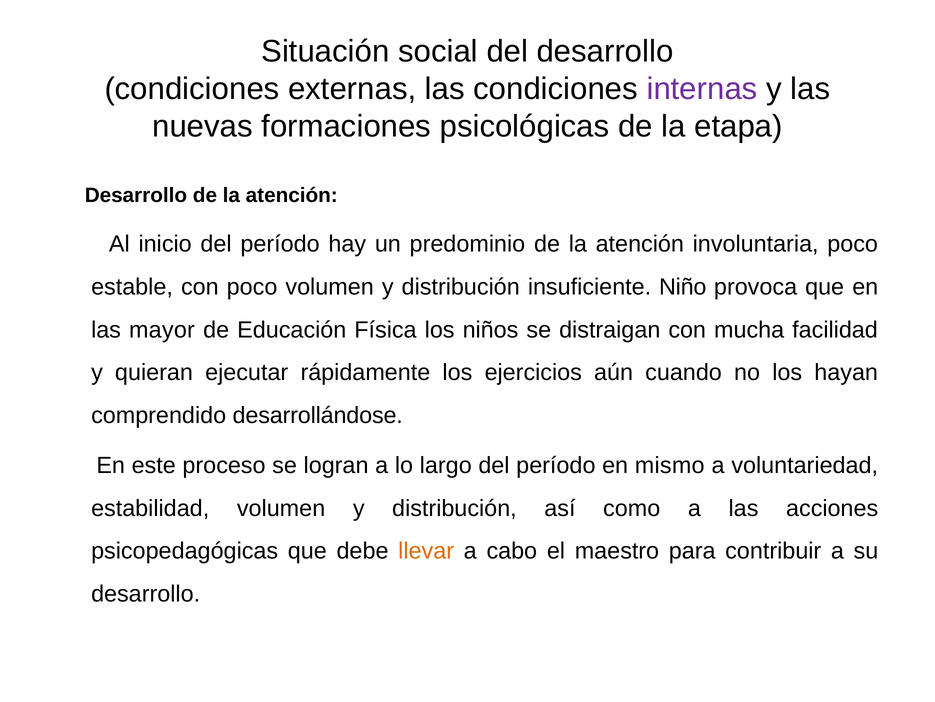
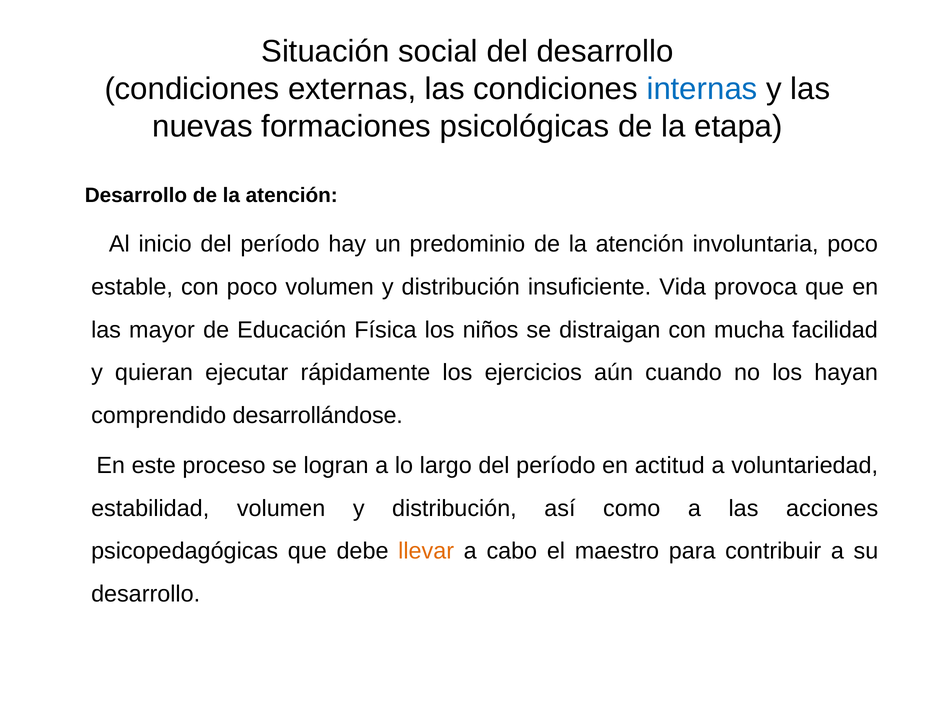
internas colour: purple -> blue (702, 89)
Niño: Niño -> Vida (683, 287)
mismo: mismo -> actitud (670, 465)
